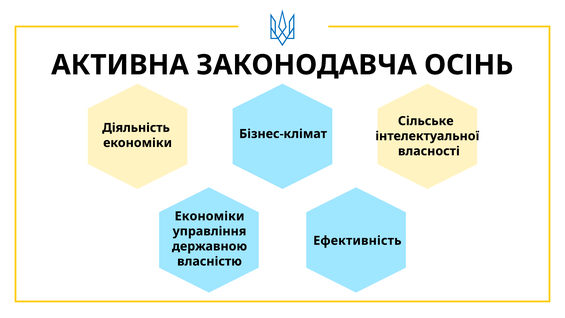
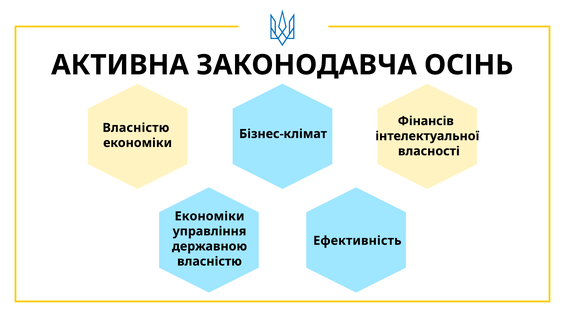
Сільське: Сільське -> Фінансів (426, 121)
Діяльність: Діяльність -> Власністю (136, 128)
